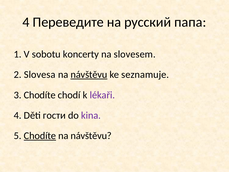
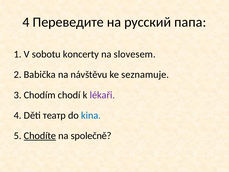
Slovesa: Slovesa -> Babička (40, 75)
návštěvu underline: present -> none (89, 75)
3 Chodíte: Chodíte -> Chodím (40, 95)
гости: гости -> театр (54, 115)
kina colour: purple -> blue (91, 115)
návštěvu: návštěvu -> společně (91, 136)
